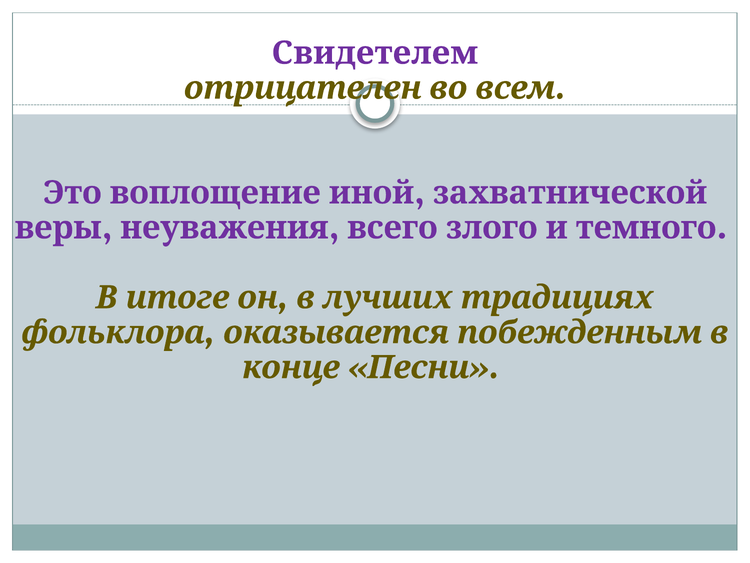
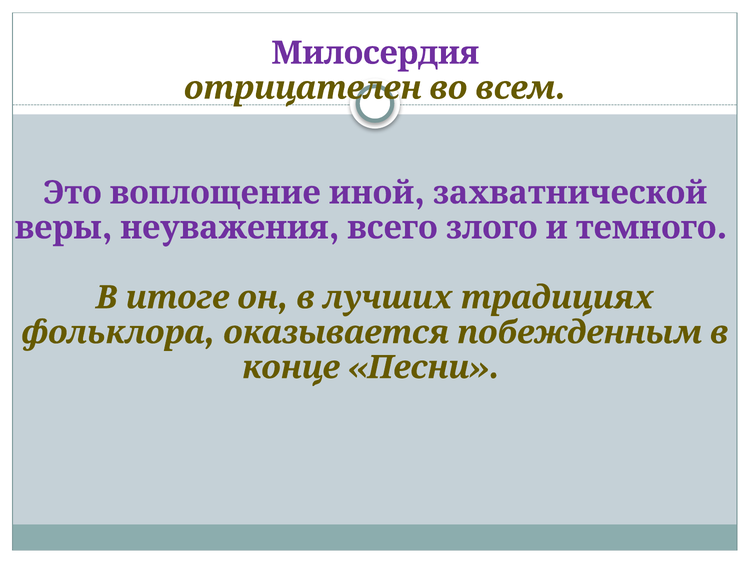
Свидетелем: Свидетелем -> Милосердия (375, 53)
